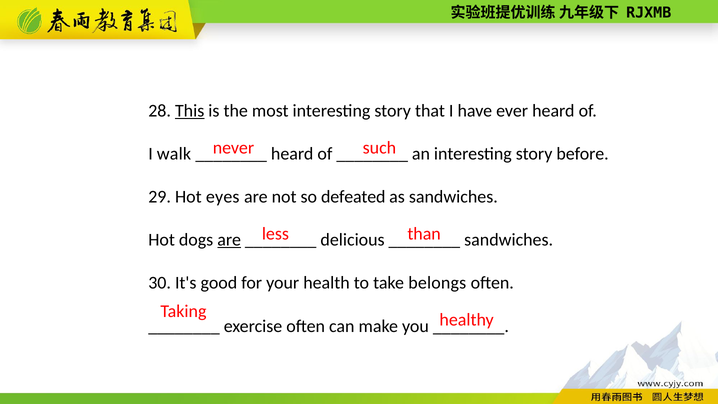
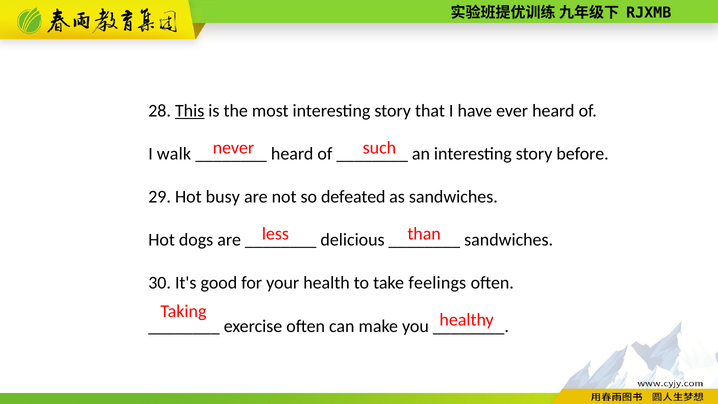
eyes: eyes -> busy (223, 197)
are underline: present -> none (229, 240)
belongs: belongs -> feelings (437, 283)
